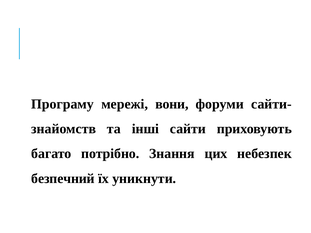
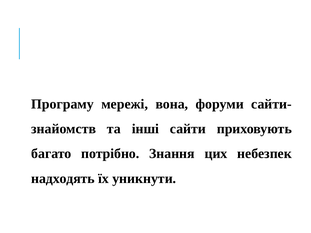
вони: вони -> вона (172, 104)
безпечний: безпечний -> надходять (63, 179)
